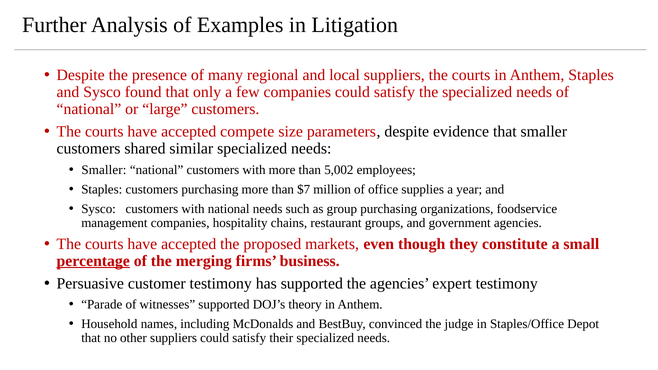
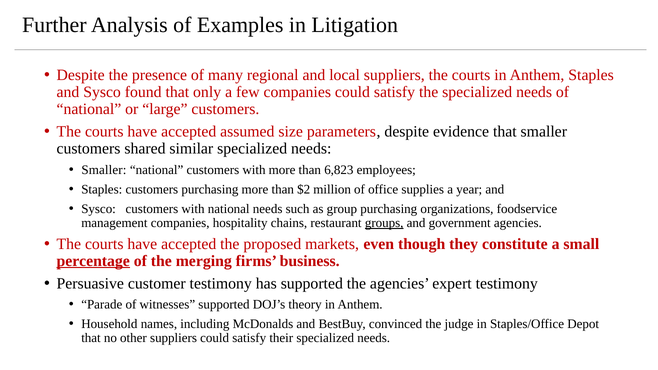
compete: compete -> assumed (247, 132)
5,002: 5,002 -> 6,823 (339, 170)
$7: $7 -> $2 (304, 189)
groups underline: none -> present (384, 223)
